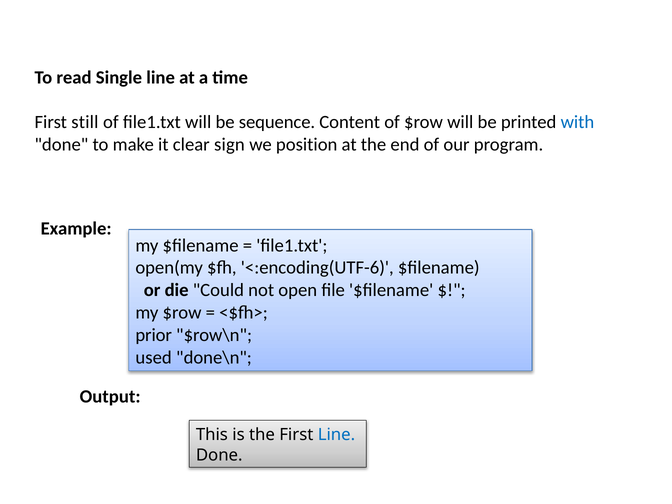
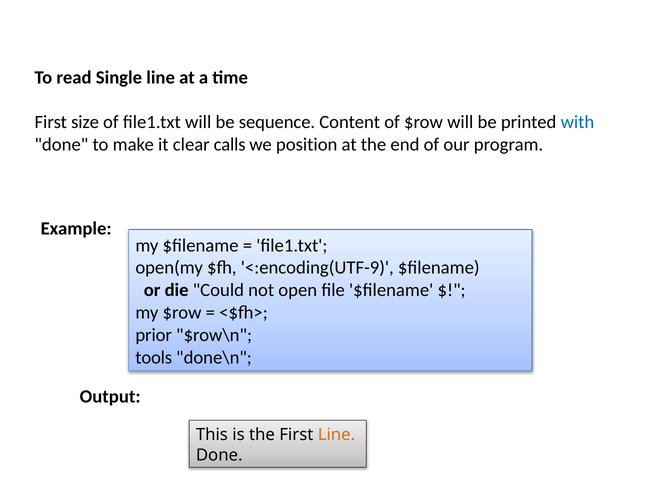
still: still -> size (85, 122)
sign: sign -> calls (230, 145)
<:encoding(UTF-6: <:encoding(UTF-6 -> <:encoding(UTF-9 (317, 268)
used: used -> tools (154, 357)
Line colour: blue -> orange (336, 435)
